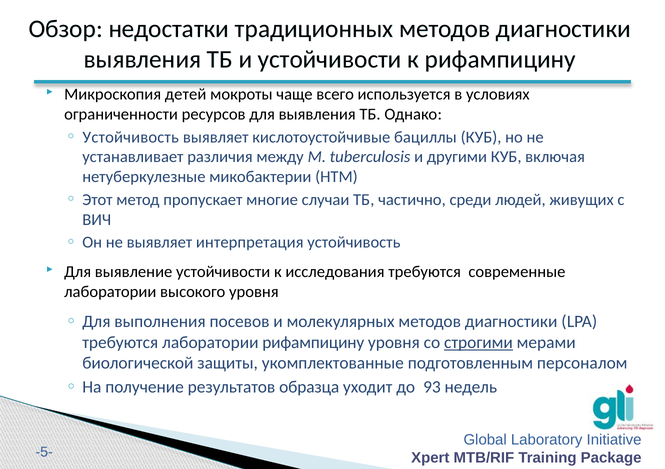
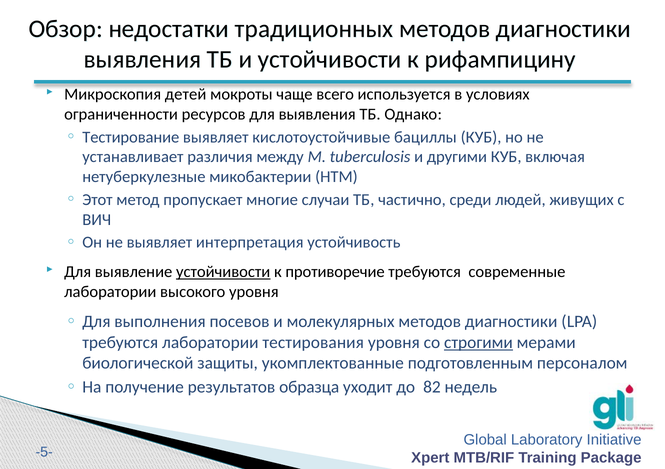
Устойчивость: Устойчивость -> Тестирование (131, 137)
устойчивости underline: none -> present (223, 272)
исследования: исследования -> противоречие (335, 272)
лаборатории рифампицину: рифампицину -> тестирования (313, 343)
93: 93 -> 82 (432, 387)
